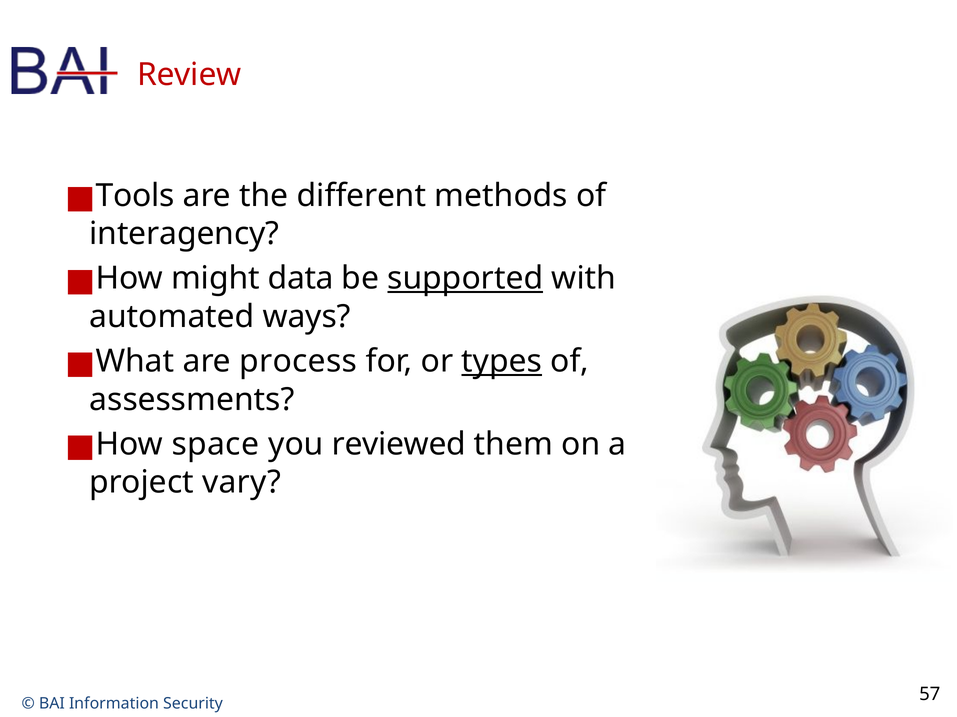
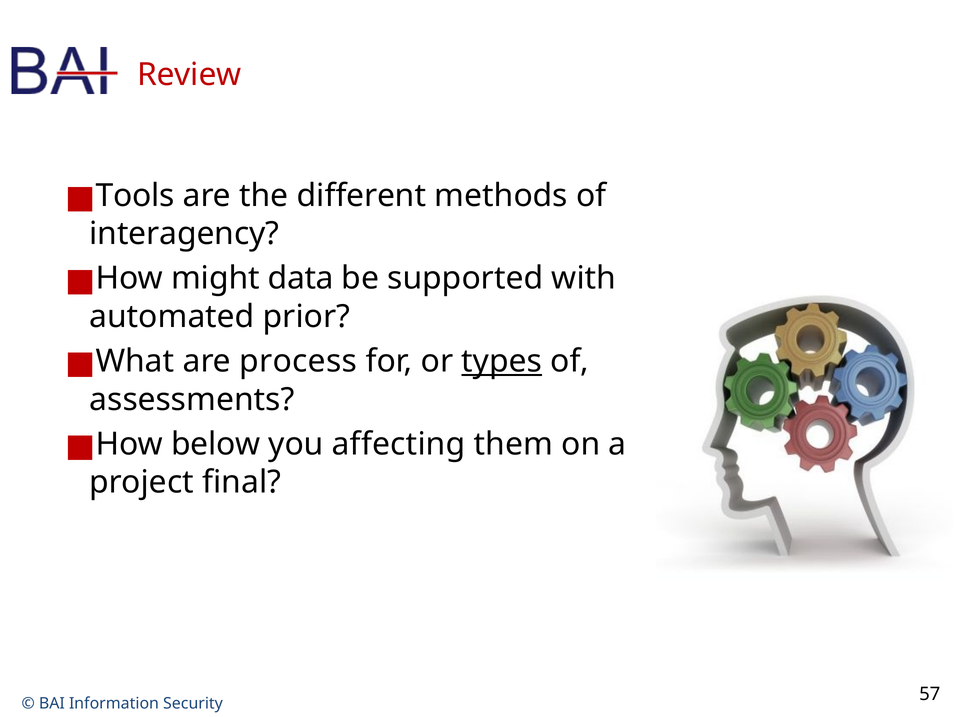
supported underline: present -> none (465, 279)
ways: ways -> prior (307, 317)
space: space -> below (216, 445)
reviewed: reviewed -> affecting (399, 445)
vary: vary -> final (242, 483)
